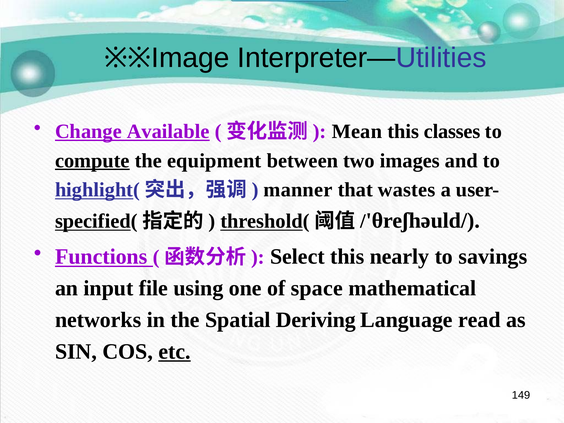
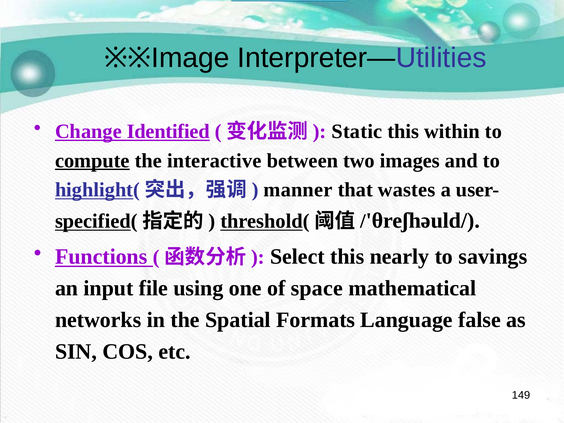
Available: Available -> Identified (168, 131)
Mean: Mean -> Static (357, 131)
classes: classes -> within (452, 131)
equipment: equipment -> interactive (214, 161)
Deriving: Deriving -> Formats (316, 320)
read: read -> false (479, 320)
etc underline: present -> none (174, 351)
